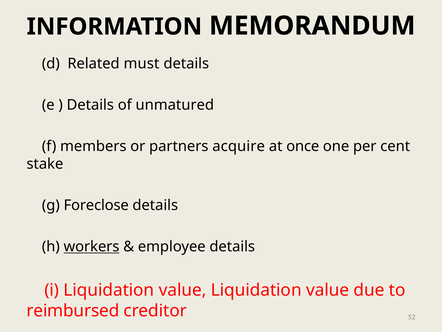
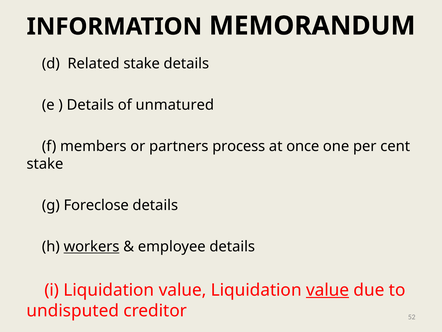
Related must: must -> stake (142, 64)
acquire: acquire -> process (239, 146)
value underline: none -> present (328, 290)
reimbursed: reimbursed -> undisputed (73, 310)
